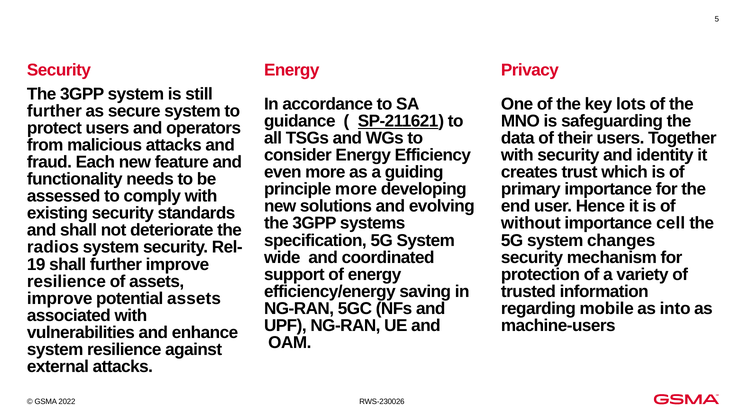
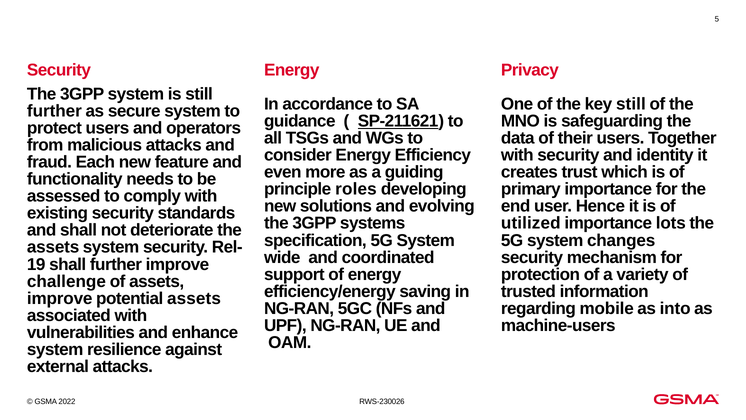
key lots: lots -> still (631, 104)
principle more: more -> roles (356, 189)
without: without -> utilized (531, 223)
cell: cell -> lots (671, 223)
radios: radios -> assets (53, 247)
resilience: resilience -> challenge (66, 281)
